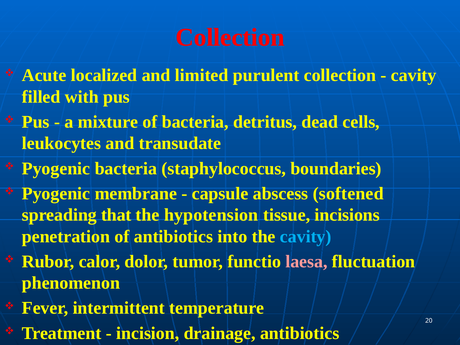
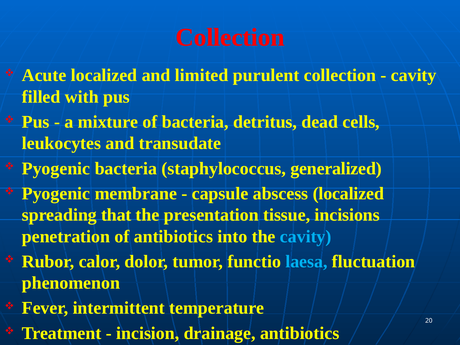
boundaries: boundaries -> generalized (336, 168)
abscess softened: softened -> localized (348, 194)
hypotension: hypotension -> presentation (211, 215)
laesa colour: pink -> light blue (306, 262)
